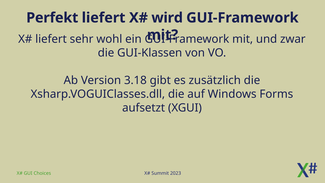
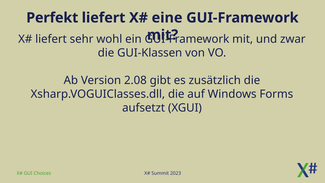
wird: wird -> eine (167, 18)
3.18: 3.18 -> 2.08 (135, 80)
